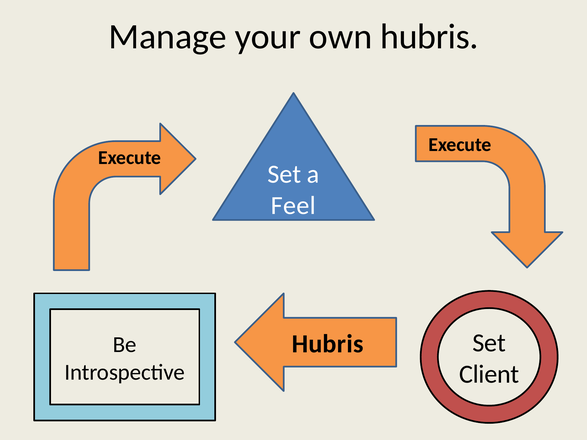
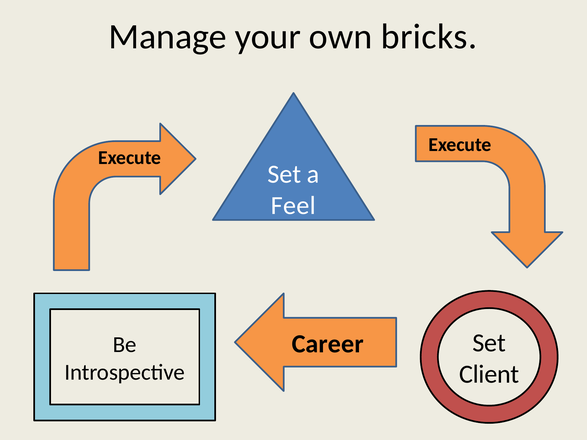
own hubris: hubris -> bricks (429, 37)
Hubris: Hubris -> Career (328, 344)
